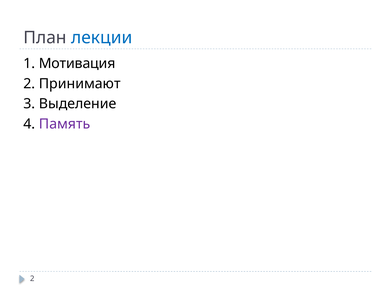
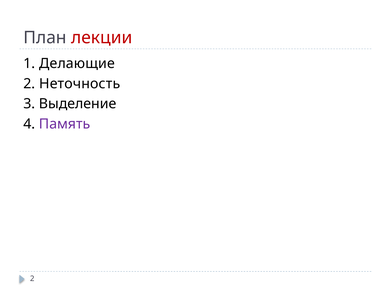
лекции colour: blue -> red (102, 38)
Мотивация: Мотивация -> Делающие (77, 64)
Принимают: Принимают -> Неточность (80, 84)
